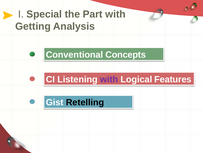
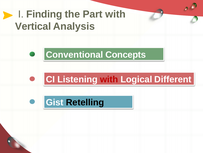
Special: Special -> Finding (44, 14)
Getting: Getting -> Vertical (33, 26)
with colour: purple -> red (109, 79)
Features: Features -> Different (173, 79)
